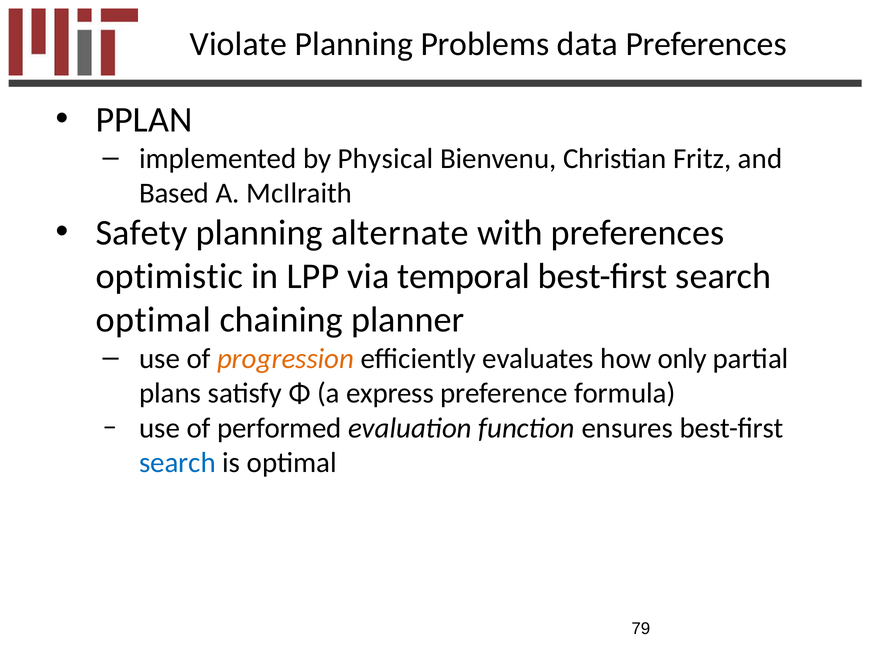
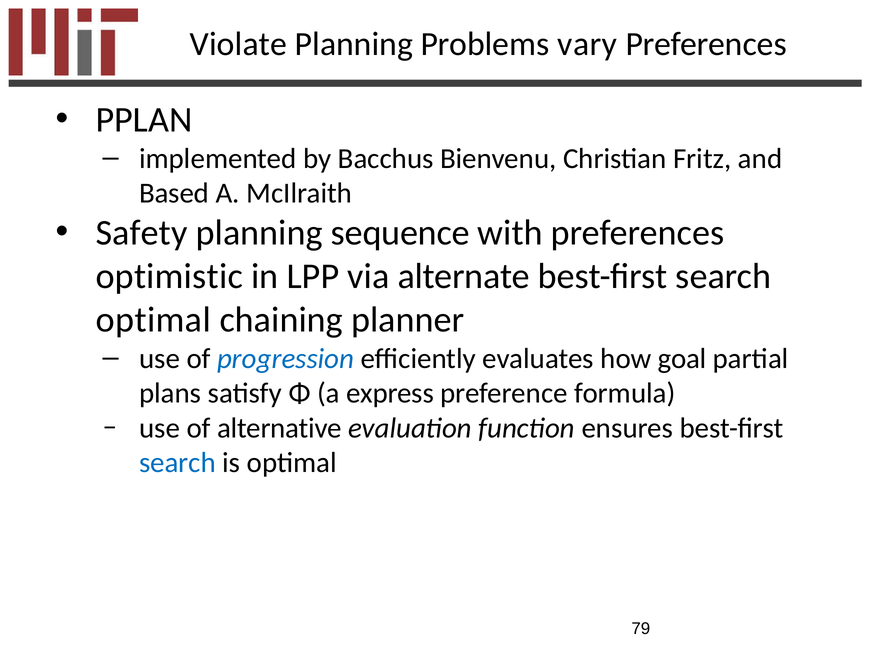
data: data -> vary (587, 44)
Physical: Physical -> Bacchus (386, 158)
alternate: alternate -> sequence (400, 233)
temporal: temporal -> alternate (464, 276)
progression colour: orange -> blue (286, 358)
only: only -> goal (682, 358)
performed: performed -> alternative (279, 428)
